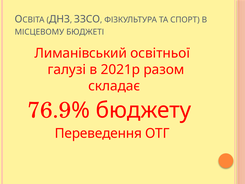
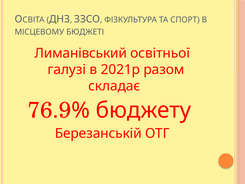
Переведення: Переведення -> Березанській (98, 133)
